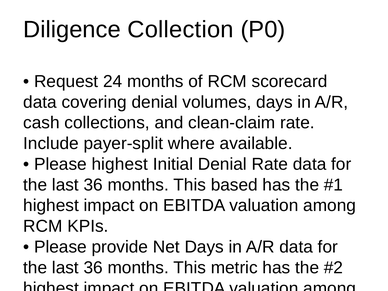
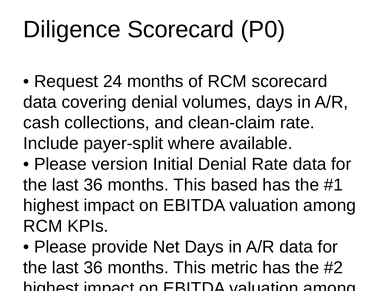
Diligence Collection: Collection -> Scorecard (181, 29)
Please highest: highest -> version (120, 164)
